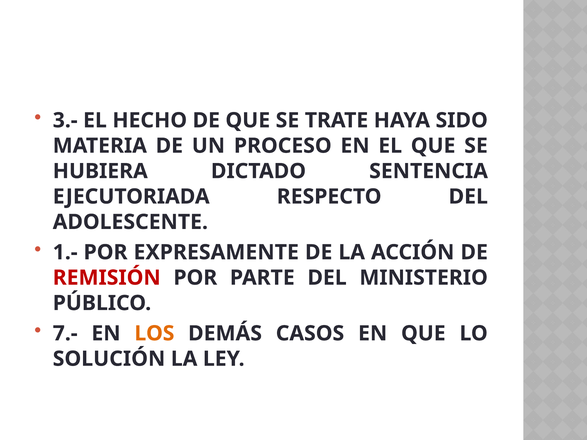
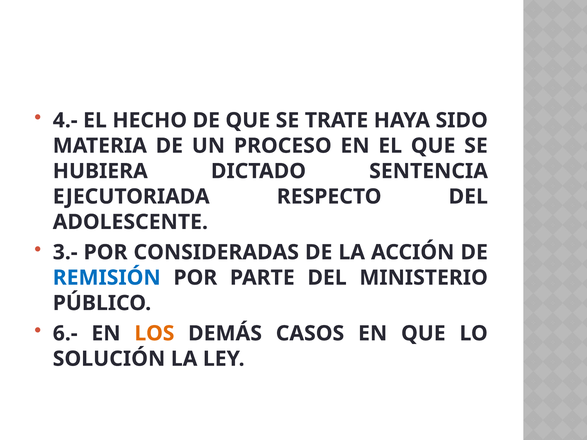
3.-: 3.- -> 4.- (65, 120)
1.-: 1.- -> 3.- (65, 252)
EXPRESAMENTE: EXPRESAMENTE -> CONSIDERADAS (216, 252)
REMISIÓN colour: red -> blue (107, 278)
7.-: 7.- -> 6.- (65, 334)
